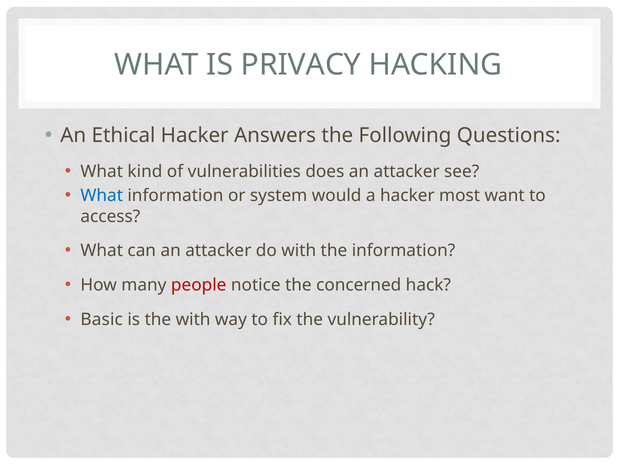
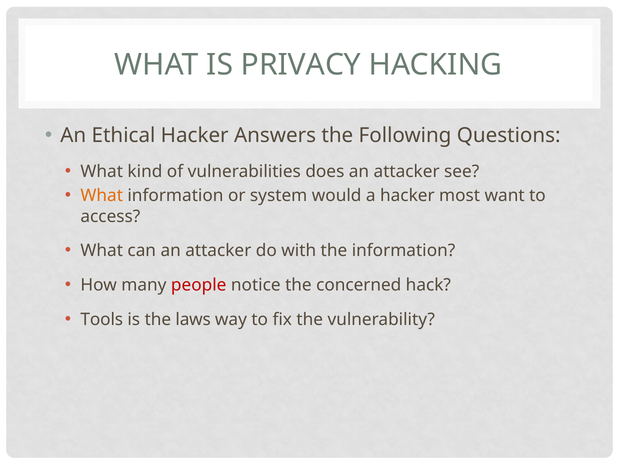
What colour: blue -> orange (102, 196)
Basic: Basic -> Tools (102, 320)
the with: with -> laws (193, 320)
